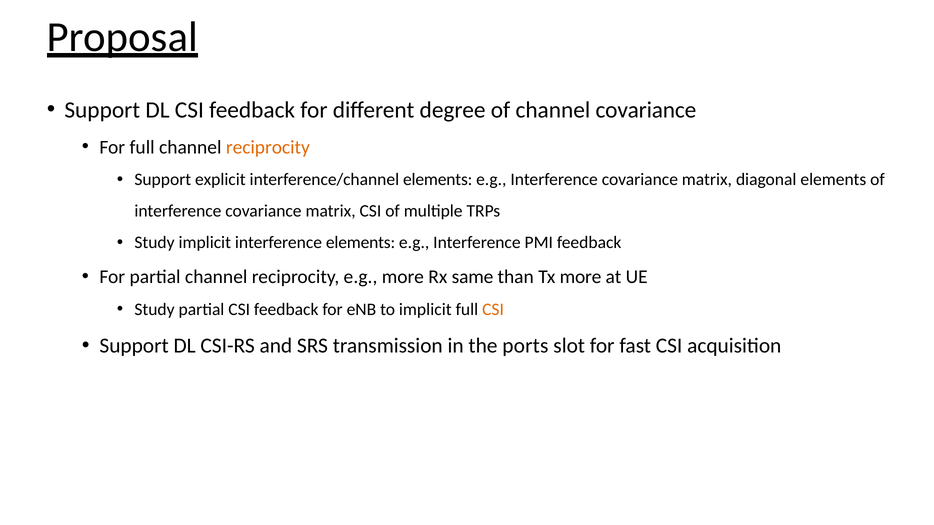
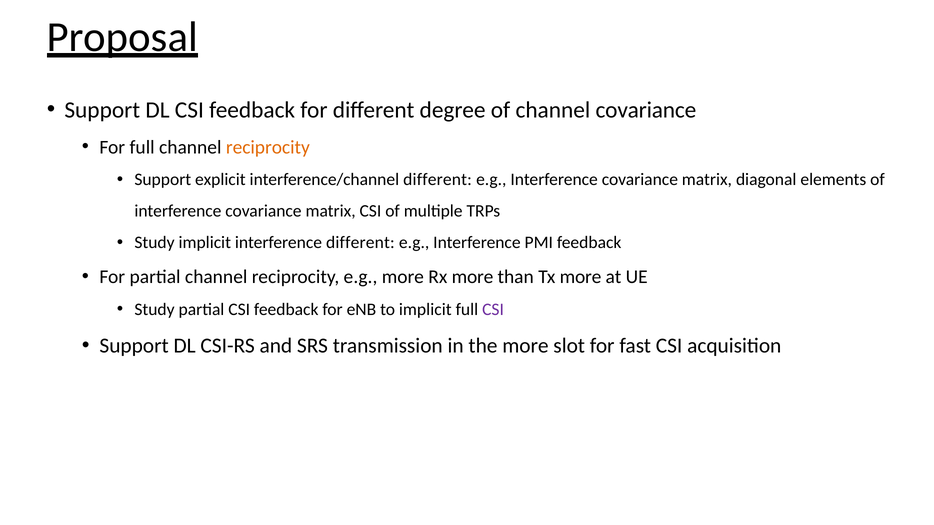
interference/channel elements: elements -> different (438, 180)
interference elements: elements -> different (360, 243)
Rx same: same -> more (473, 277)
CSI colour: orange -> purple (493, 309)
the ports: ports -> more (525, 346)
